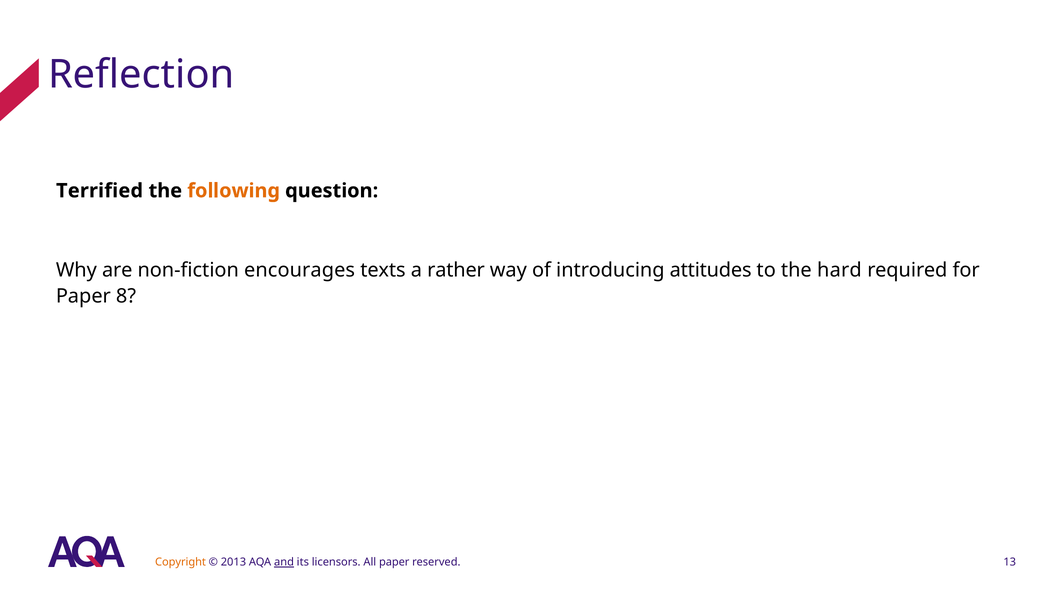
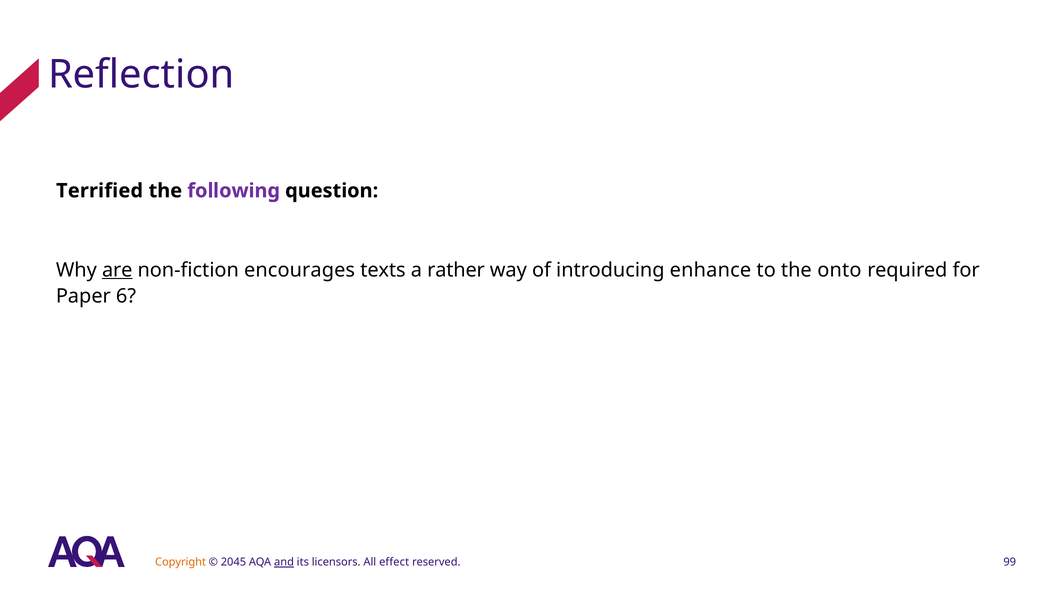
following colour: orange -> purple (234, 191)
are underline: none -> present (117, 270)
attitudes: attitudes -> enhance (710, 270)
hard: hard -> onto (839, 270)
8: 8 -> 6 (126, 297)
2013: 2013 -> 2045 (233, 563)
All paper: paper -> effect (394, 563)
13: 13 -> 99 (1010, 563)
